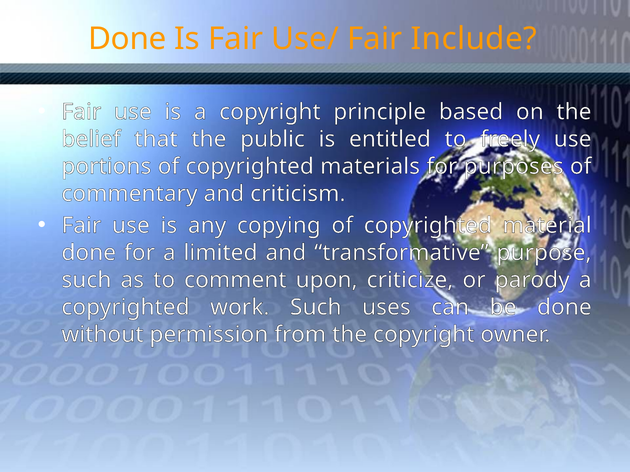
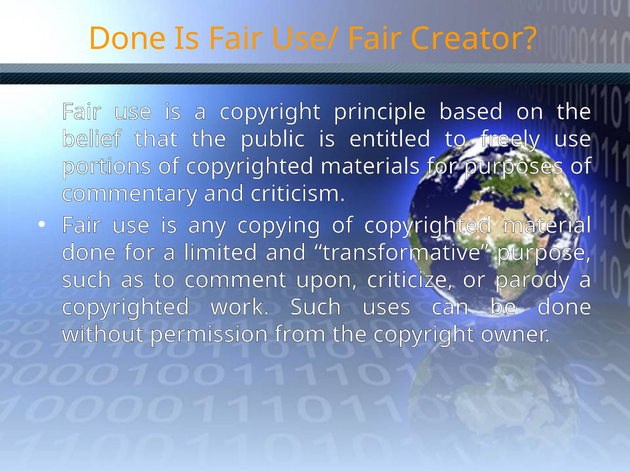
Include: Include -> Creator (474, 39)
